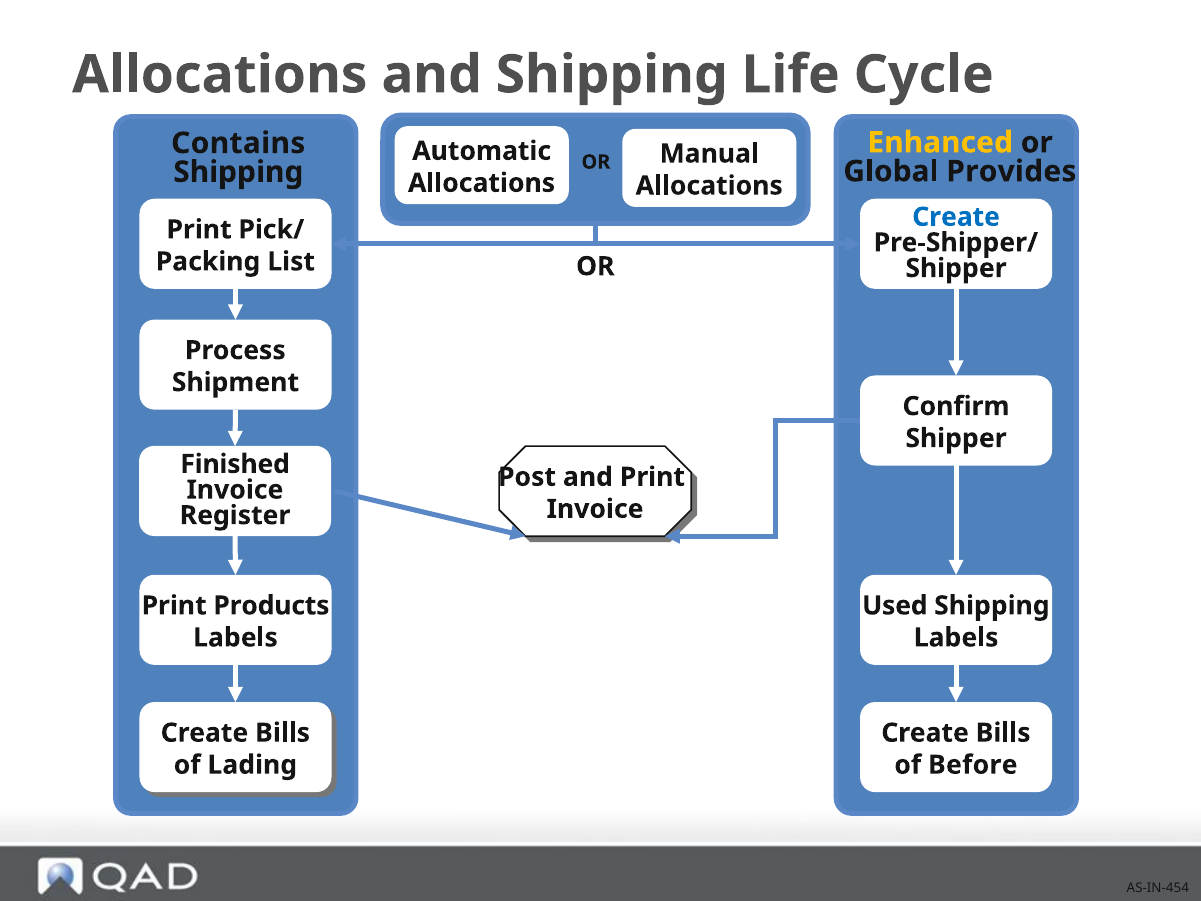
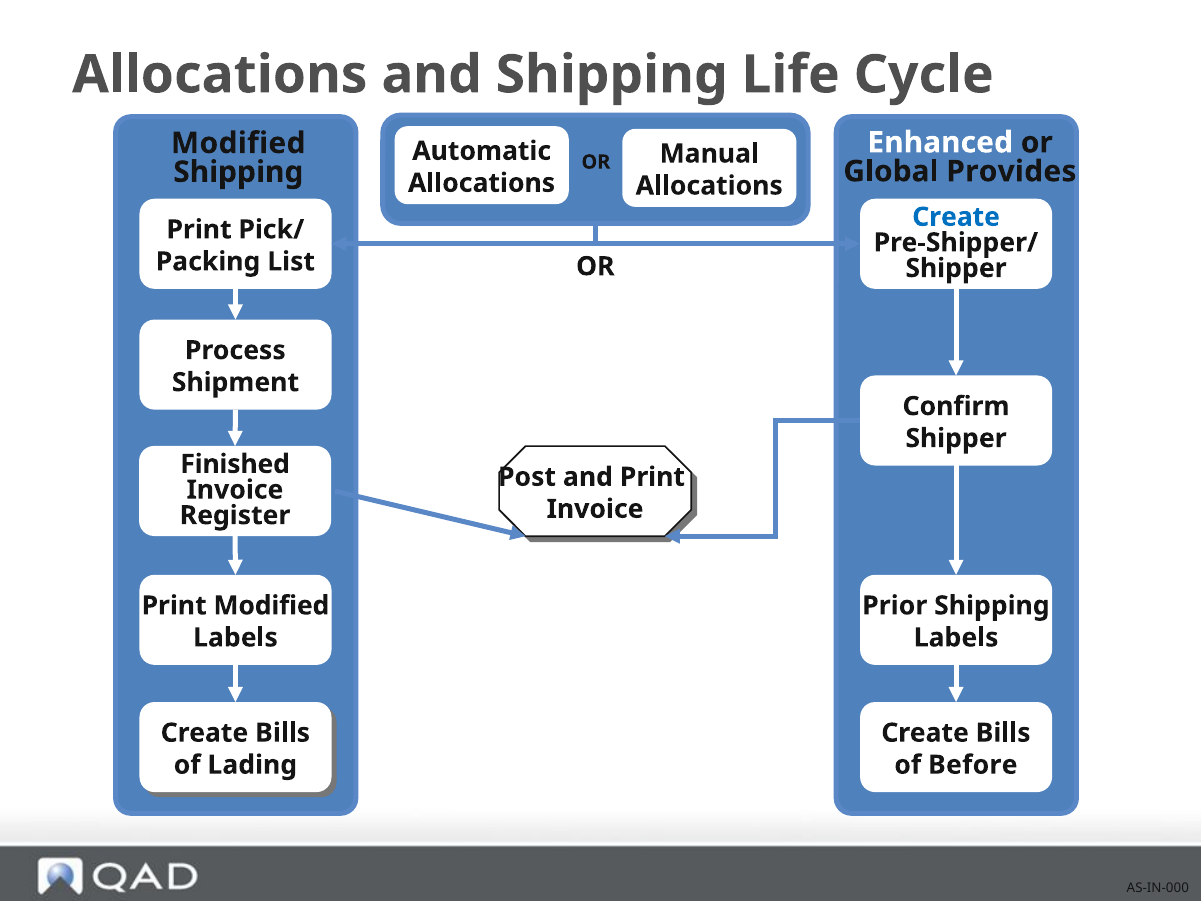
Enhanced colour: yellow -> white (940, 143)
Contains: Contains -> Modified (238, 143)
Print Products: Products -> Modified (271, 606)
Used: Used -> Prior (895, 606)
AS-IN-454: AS-IN-454 -> AS-IN-000 (1158, 888)
